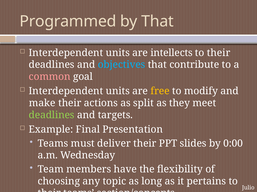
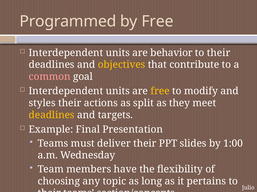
by That: That -> Free (158, 21)
intellects: intellects -> behavior (172, 53)
objectives colour: light blue -> yellow (122, 65)
make: make -> styles (42, 103)
deadlines colour: light green -> yellow (52, 115)
0:00: 0:00 -> 1:00 (233, 144)
